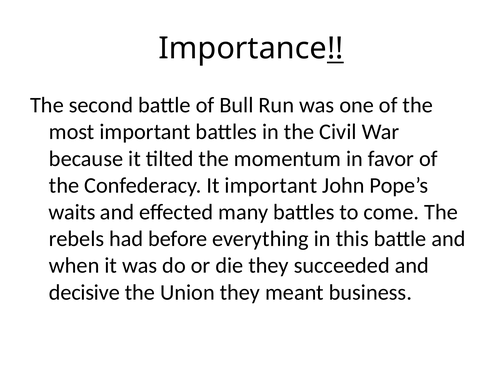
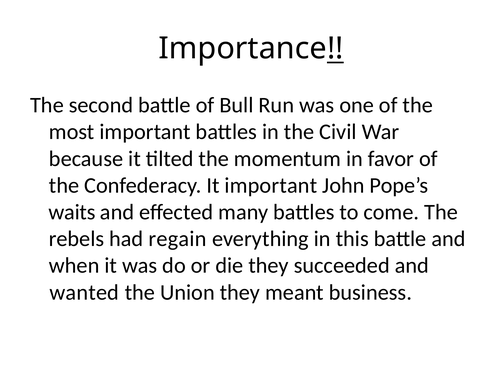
before: before -> regain (178, 239)
decisive: decisive -> wanted (84, 293)
